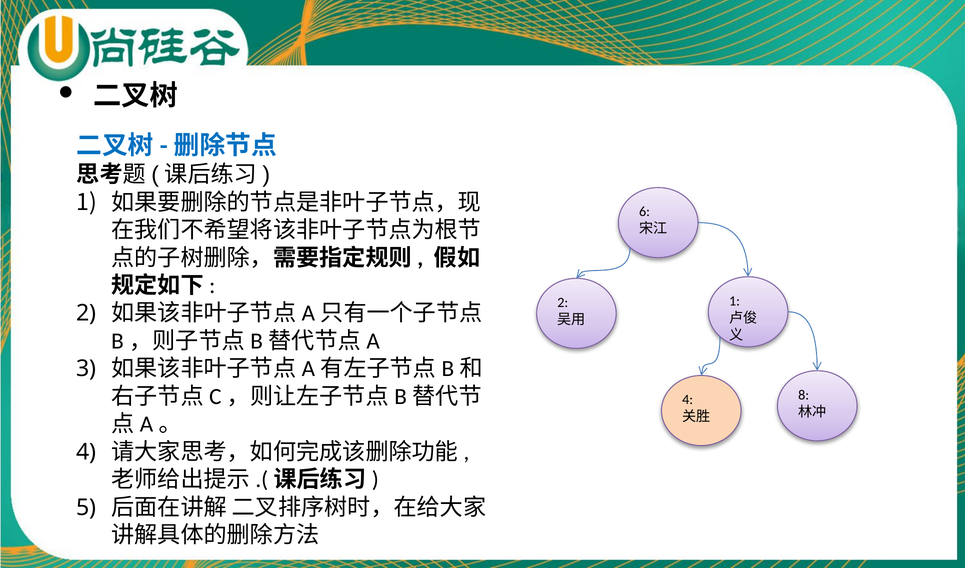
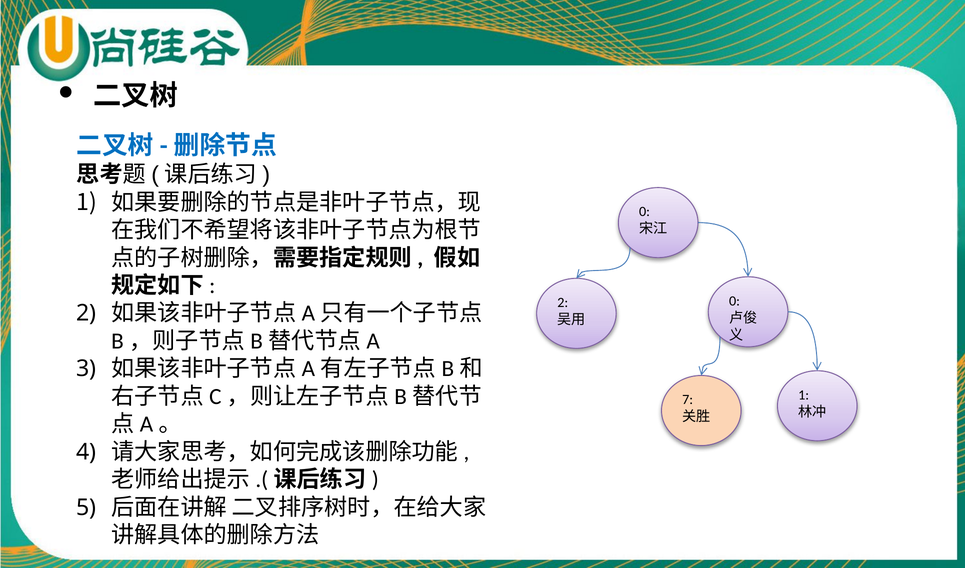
6: 6 -> 0 (645, 212)
1: 1 -> 0 (734, 301)
8: 8 -> 1 (804, 395)
4: 4 -> 7 (688, 400)
